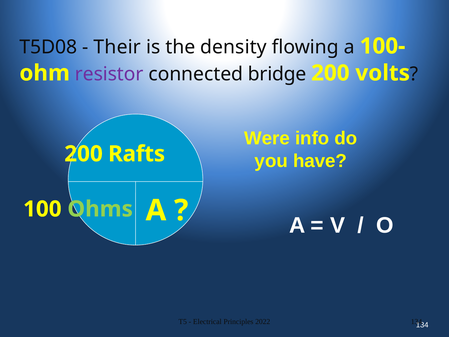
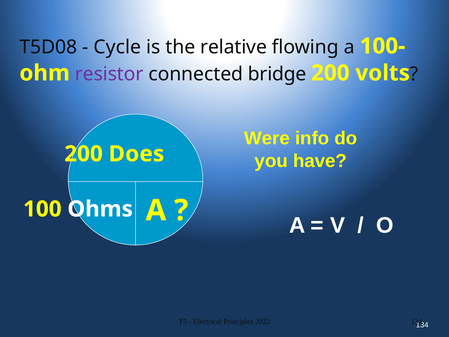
Their: Their -> Cycle (117, 47)
density: density -> relative (234, 47)
Rafts: Rafts -> Does (136, 154)
Ohms colour: light green -> white (100, 209)
